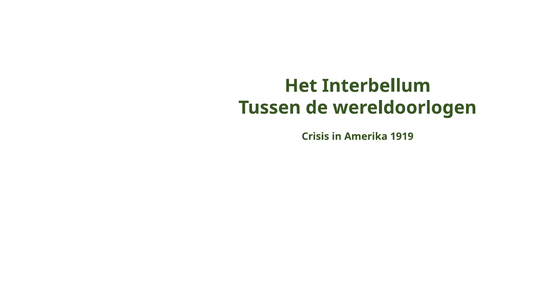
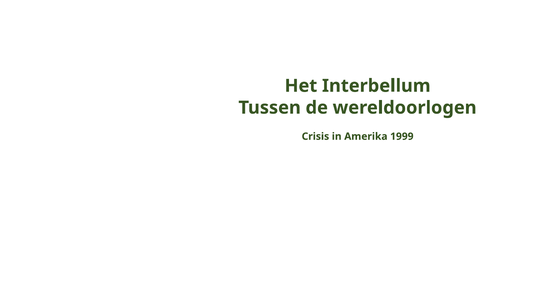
1919: 1919 -> 1999 (402, 136)
